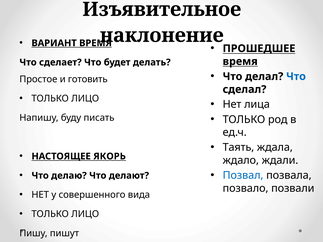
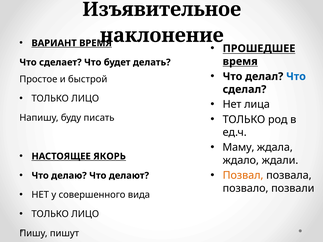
готовить: готовить -> быстрой (88, 79)
Таять: Таять -> Маму (238, 148)
Позвал colour: blue -> orange (243, 176)
